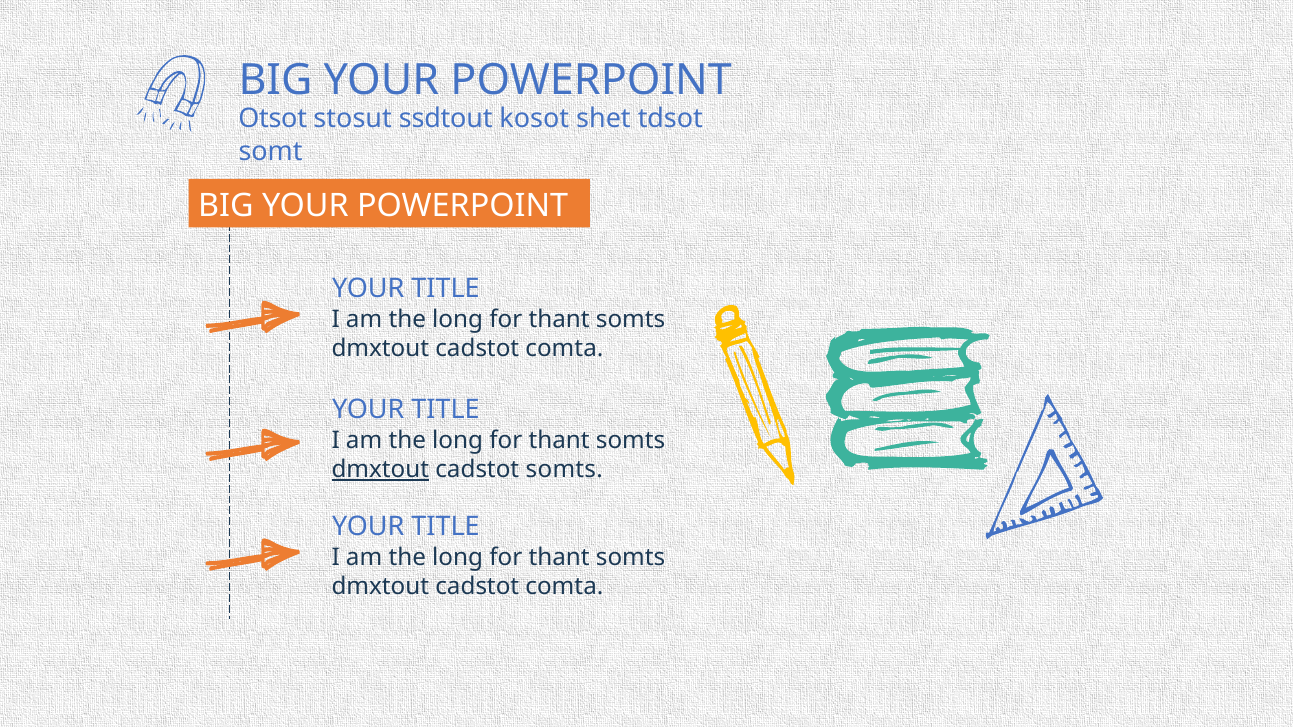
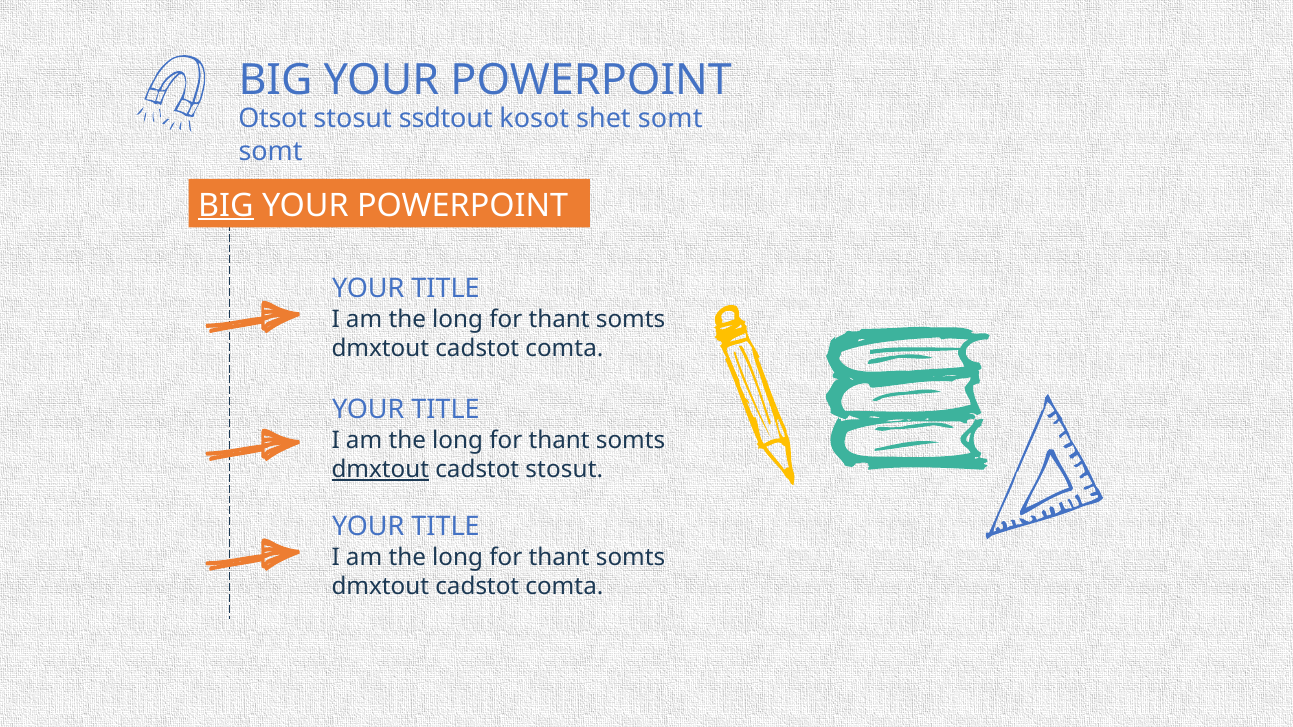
shet tdsot: tdsot -> somt (670, 119)
BIG underline: none -> present (226, 205)
cadstot somts: somts -> stosut (564, 470)
